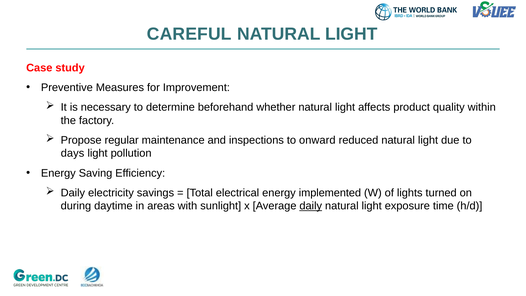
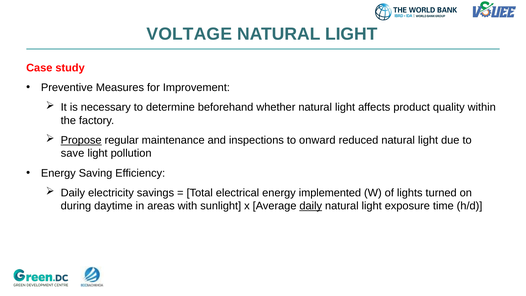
CAREFUL: CAREFUL -> VOLTAGE (189, 34)
Propose underline: none -> present (81, 140)
days: days -> save (73, 153)
